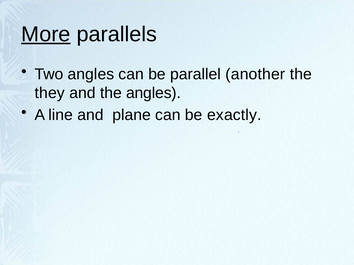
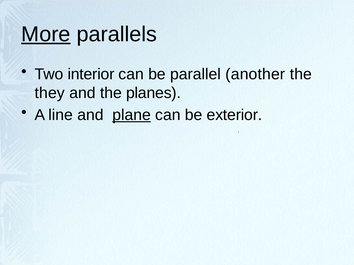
Two angles: angles -> interior (91, 74)
the angles: angles -> planes (153, 93)
plane underline: none -> present (132, 115)
exactly: exactly -> exterior (234, 115)
